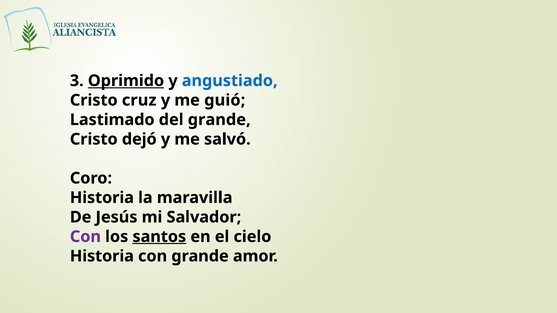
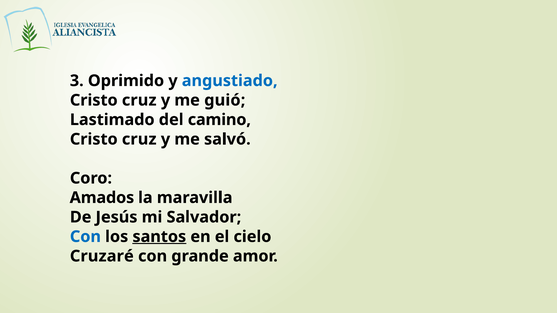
Oprimido underline: present -> none (126, 81)
del grande: grande -> camino (219, 120)
dejó: dejó -> cruz (139, 139)
Historia: Historia -> Amados (102, 198)
Con colour: purple -> blue (85, 237)
Historia: Historia -> Cruzaré (102, 256)
